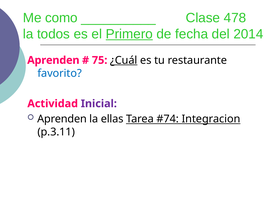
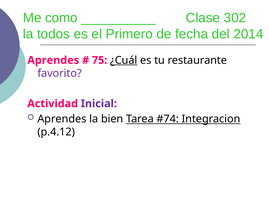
478: 478 -> 302 (235, 18)
Primero underline: present -> none (129, 34)
Aprenden: Aprenden -> Aprendes (53, 60)
favorito colour: blue -> purple (60, 73)
Aprenden: Aprenden -> Aprendes (62, 119)
ellas: ellas -> bien (112, 119)
p.3.11: p.3.11 -> p.4.12 (56, 132)
